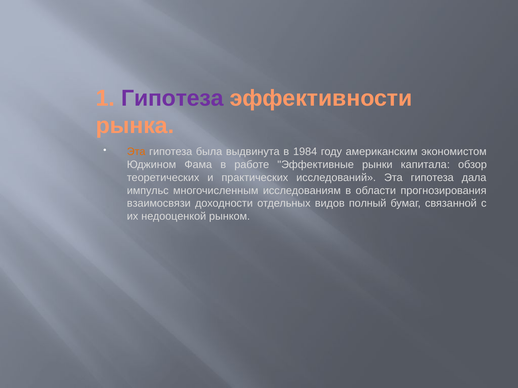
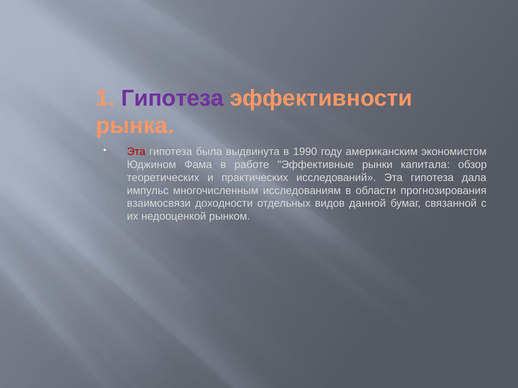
Эта colour: orange -> red (136, 152)
1984: 1984 -> 1990 (305, 152)
полный: полный -> данной (368, 204)
